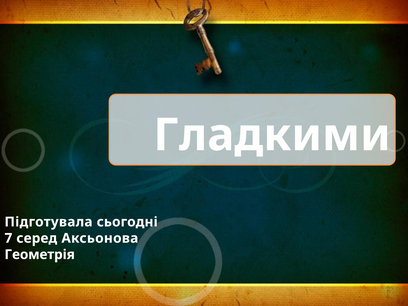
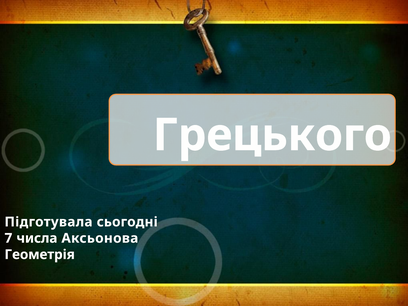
Гладкими: Гладкими -> Грецького (272, 135)
серед: серед -> числа (37, 238)
